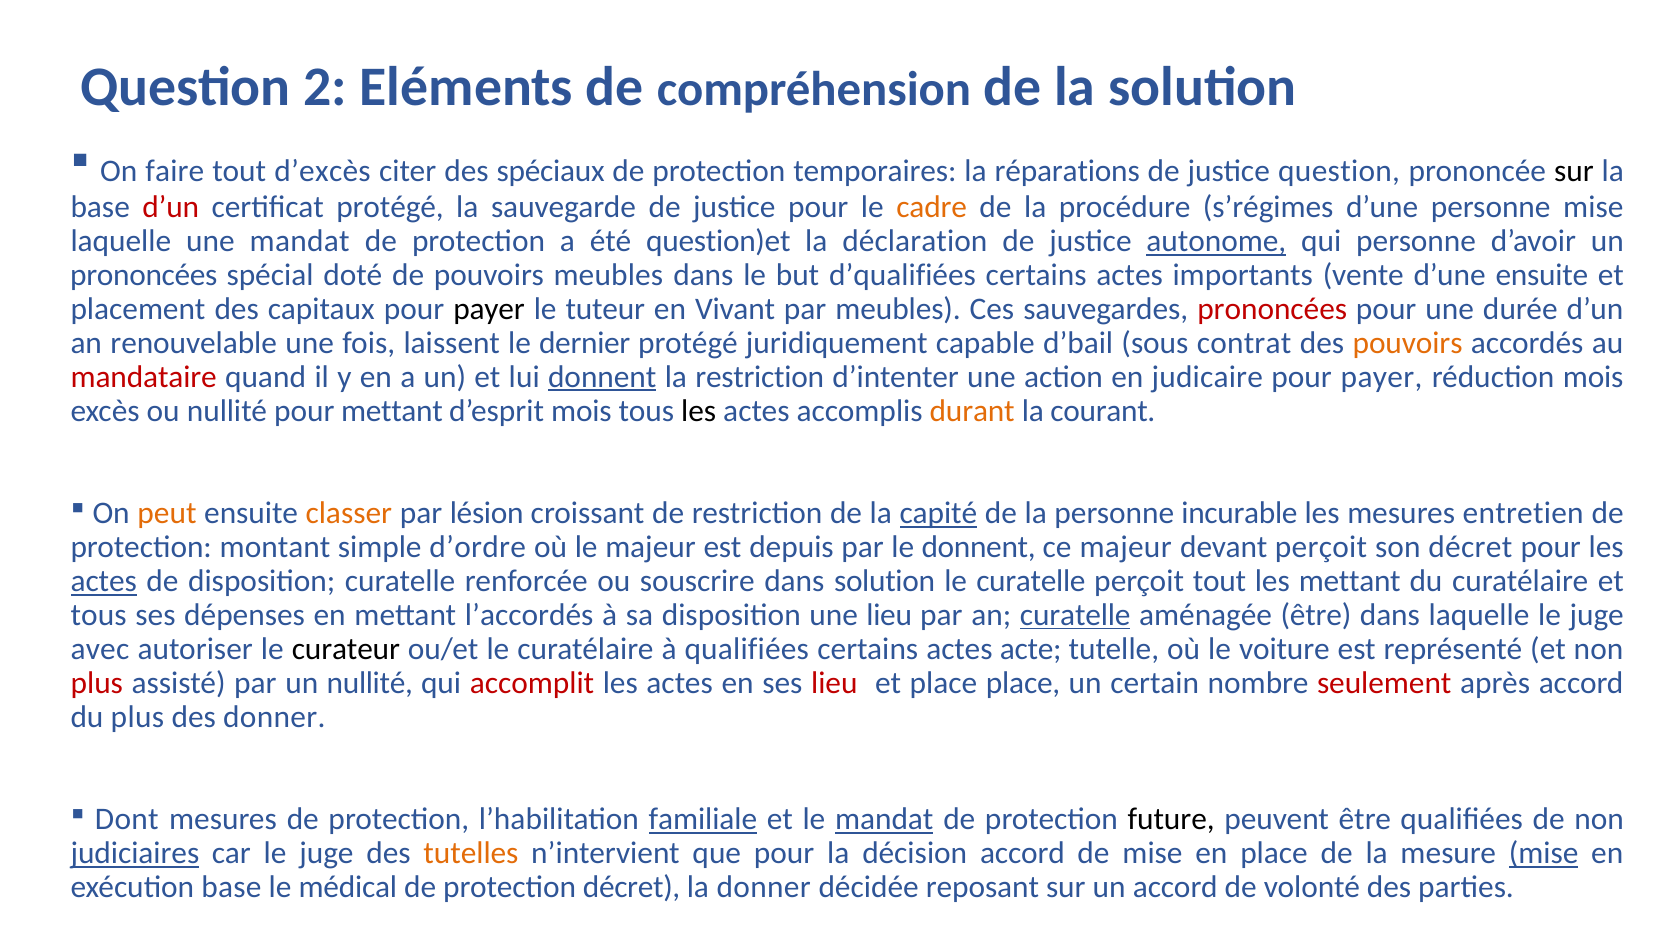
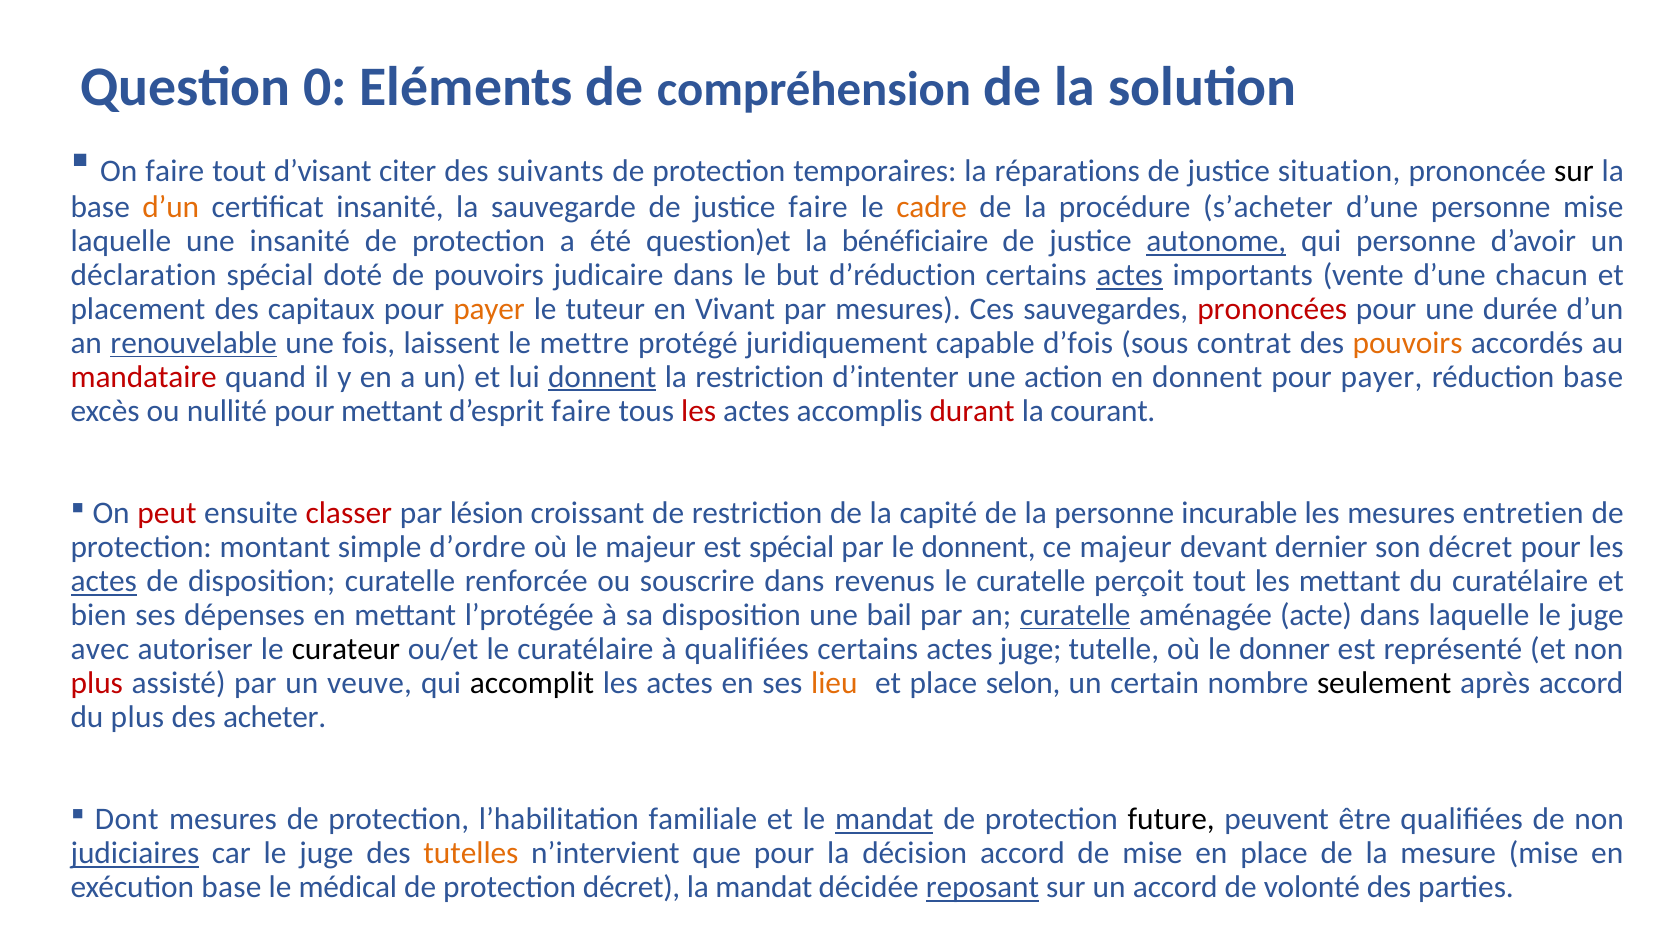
2: 2 -> 0 (325, 87)
d’excès: d’excès -> d’visant (323, 171)
spéciaux: spéciaux -> suivants (550, 171)
justice question: question -> situation (1339, 171)
d’un colour: red -> orange (171, 208)
certificat protégé: protégé -> insanité (390, 208)
justice pour: pour -> faire (818, 208)
s’régimes: s’régimes -> s’acheter (1268, 208)
une mandat: mandat -> insanité (300, 242)
déclaration: déclaration -> bénéficiaire (915, 242)
prononcées: prononcées -> déclaration (144, 275)
pouvoirs meubles: meubles -> judicaire (608, 275)
d’qualifiées: d’qualifiées -> d’réduction (903, 275)
actes underline: none -> present (1130, 275)
d’une ensuite: ensuite -> chacun (1542, 275)
payer colour: black -> orange (489, 309)
par meubles: meubles -> mesures (898, 309)
renouvelable underline: none -> present (194, 343)
dernier: dernier -> mettre (584, 343)
d’bail: d’bail -> d’fois (1078, 343)
en judicaire: judicaire -> donnent (1207, 377)
réduction mois: mois -> base (1593, 377)
d’esprit mois: mois -> faire (581, 411)
les colour: black -> red (699, 411)
durant colour: orange -> red (972, 411)
peut colour: orange -> red (167, 514)
classer colour: orange -> red (349, 514)
capité underline: present -> none (938, 514)
est depuis: depuis -> spécial (792, 548)
devant perçoit: perçoit -> dernier (1321, 548)
dans solution: solution -> revenus (884, 582)
tous: tous -> bien (99, 615)
l’accordés: l’accordés -> l’protégée (529, 615)
une lieu: lieu -> bail (889, 615)
aménagée être: être -> acte (1316, 615)
actes acte: acte -> juge (1031, 649)
voiture: voiture -> donner (1285, 649)
un nullité: nullité -> veuve (370, 683)
accomplit colour: red -> black (532, 683)
lieu colour: red -> orange (834, 683)
place place: place -> selon (1023, 683)
seulement colour: red -> black (1384, 683)
des donner: donner -> acheter (275, 717)
familiale underline: present -> none (703, 820)
mise underline: present -> none (1544, 854)
la donner: donner -> mandat (764, 888)
reposant underline: none -> present (982, 888)
